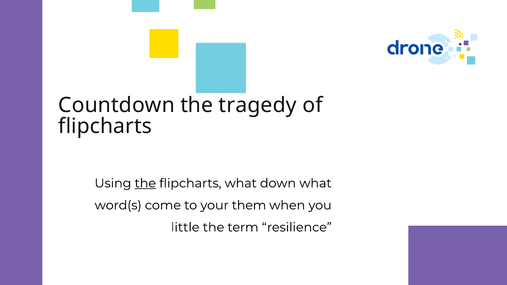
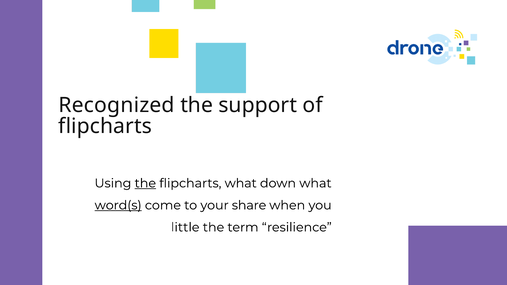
Countdown: Countdown -> Recognized (117, 105)
tragedy: tragedy -> support (258, 105)
word(s underline: none -> present (118, 205)
them: them -> share (249, 205)
